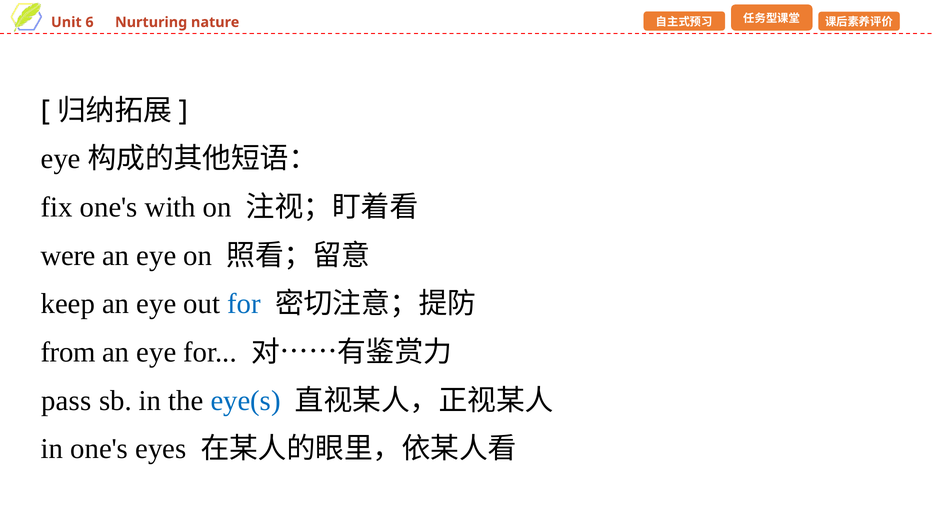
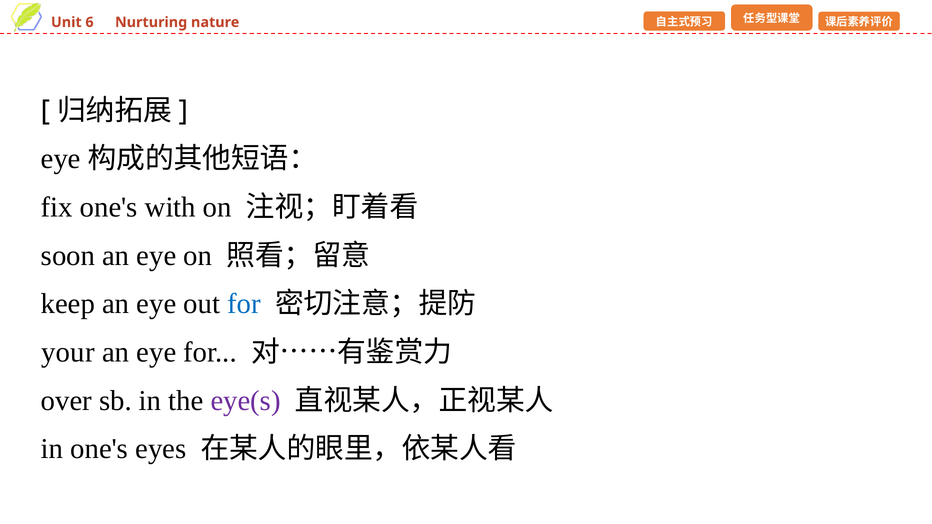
were: were -> soon (68, 256)
from: from -> your (68, 352)
pass: pass -> over (66, 401)
eye(s colour: blue -> purple (246, 401)
